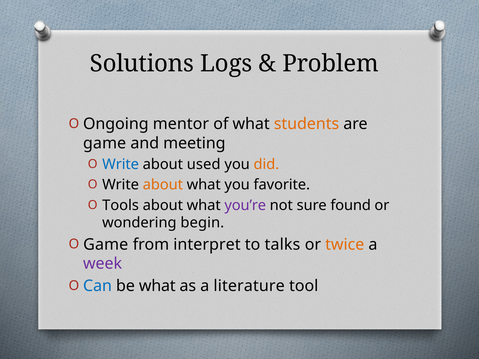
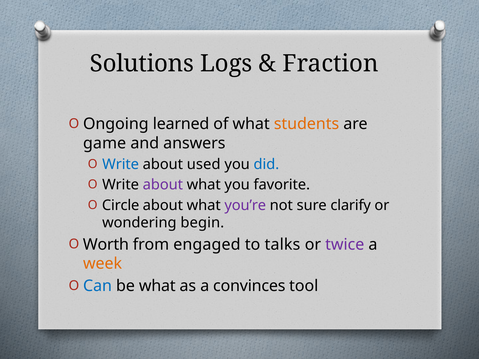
Problem: Problem -> Fraction (331, 64)
mentor: mentor -> learned (181, 124)
meeting: meeting -> answers (194, 143)
did colour: orange -> blue (266, 164)
about colour: orange -> purple (163, 185)
Tools: Tools -> Circle (121, 205)
found: found -> clarify (351, 205)
Game: Game -> Worth (106, 245)
interpret: interpret -> engaged (207, 245)
twice colour: orange -> purple (345, 245)
week colour: purple -> orange (103, 264)
literature: literature -> convinces (249, 286)
